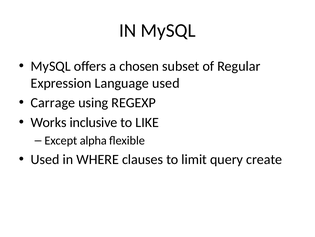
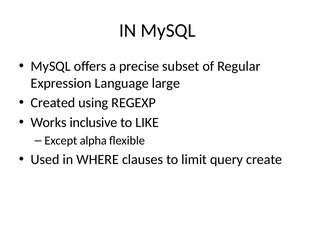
chosen: chosen -> precise (139, 66)
Language used: used -> large (166, 83)
Carrage: Carrage -> Created (53, 102)
